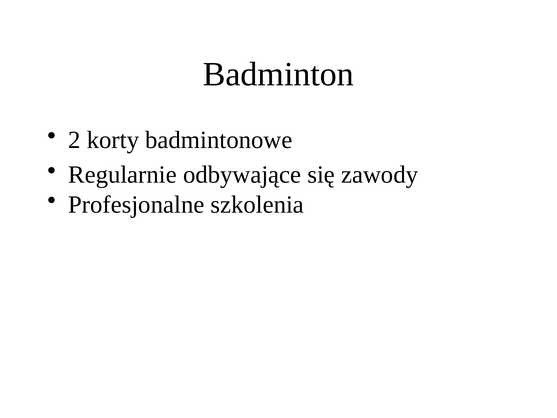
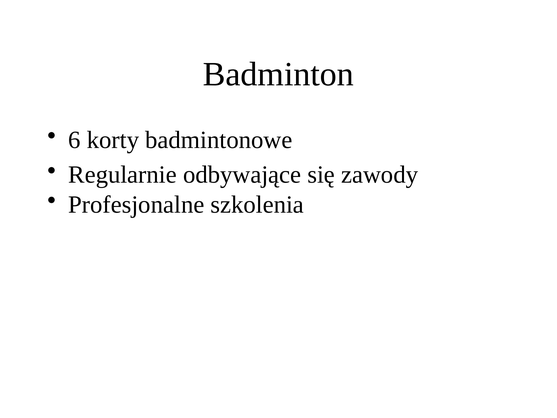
2: 2 -> 6 (74, 140)
